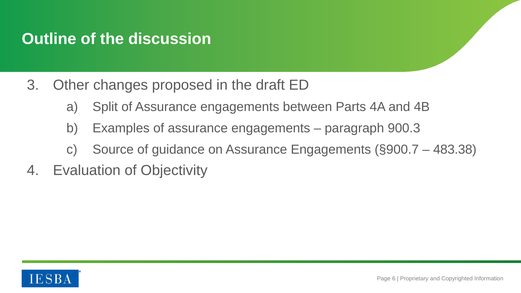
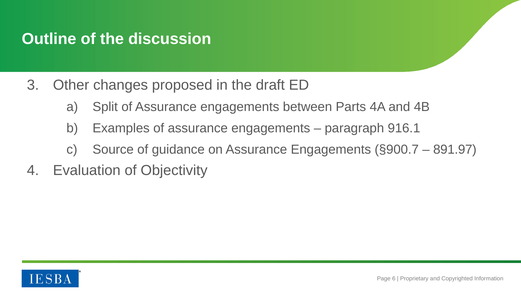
900.3: 900.3 -> 916.1 (404, 128)
483.38: 483.38 -> 891.97 (455, 150)
